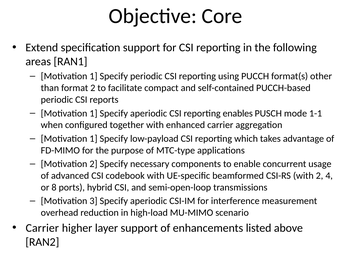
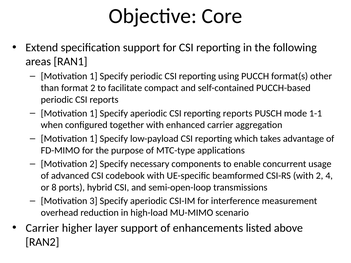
reporting enables: enables -> reports (238, 113)
